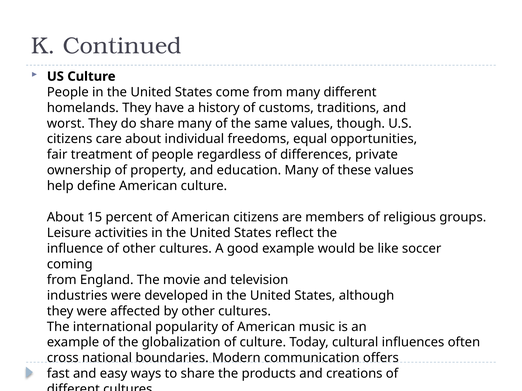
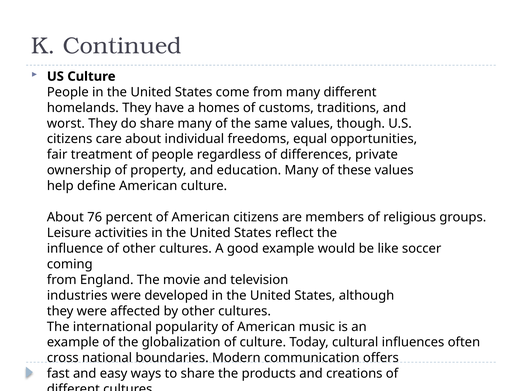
history: history -> homes (219, 108)
15: 15 -> 76 (95, 218)
